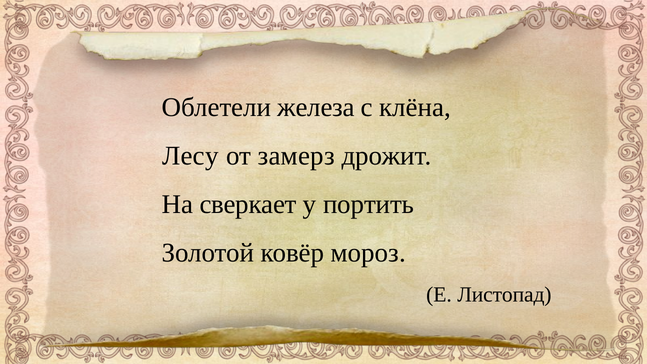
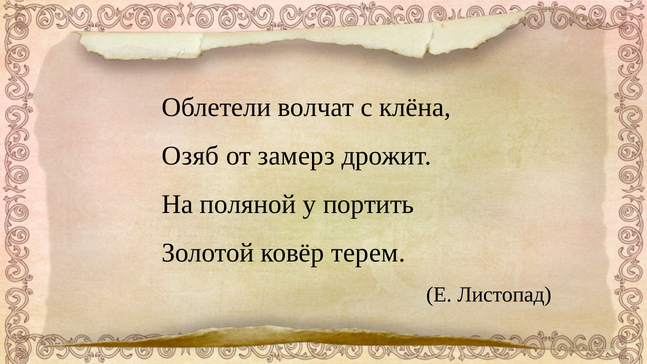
железа: железа -> волчат (316, 107)
Лесу: Лесу -> Озяб (190, 156)
сверкает: сверкает -> поляной (248, 204)
мороз: мороз -> терем (368, 253)
